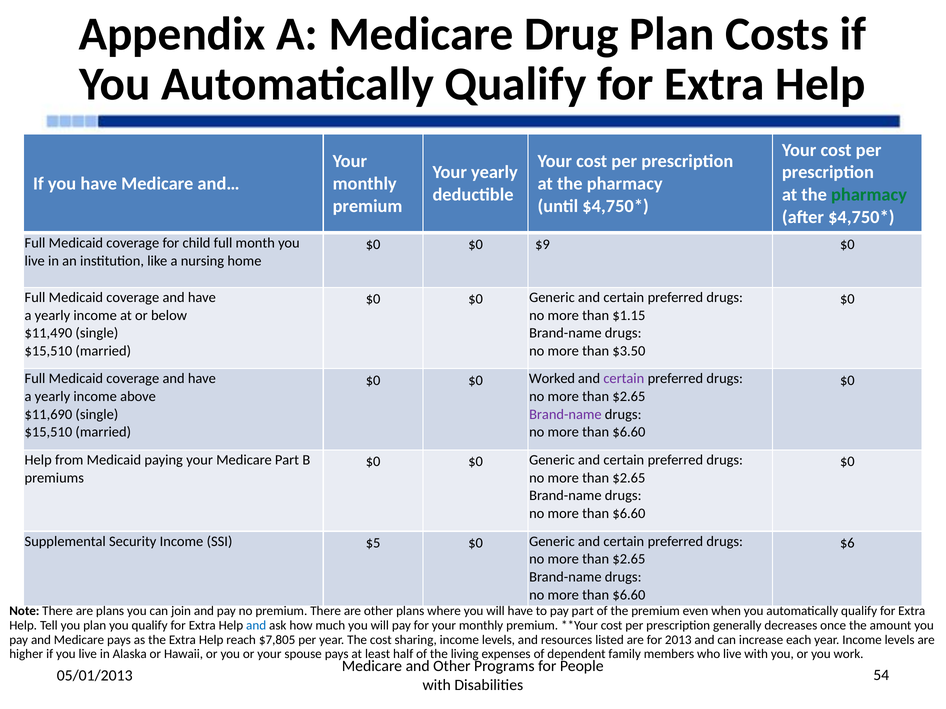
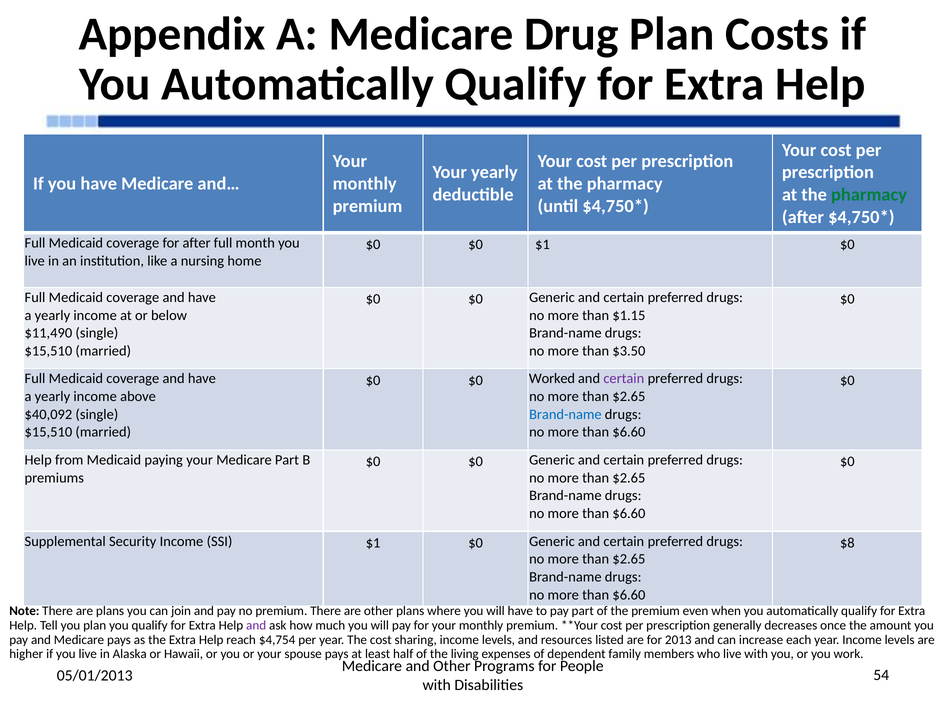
for child: child -> after (197, 243)
$0 $9: $9 -> $1 (543, 245)
$11,690: $11,690 -> $40,092 (48, 415)
Brand-name colour: purple -> blue (565, 415)
SSI $5: $5 -> $1 (373, 543)
$6: $6 -> $8 (847, 543)
and colour: blue -> purple (256, 626)
$7,805: $7,805 -> $4,754 (277, 640)
